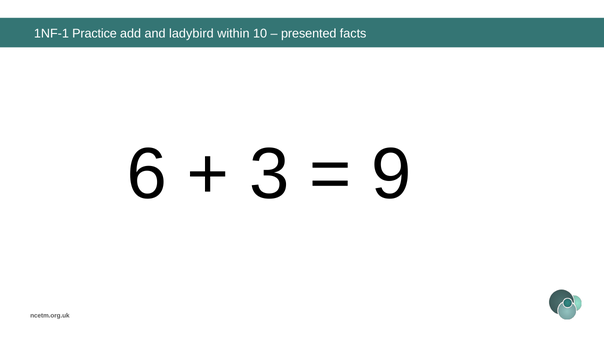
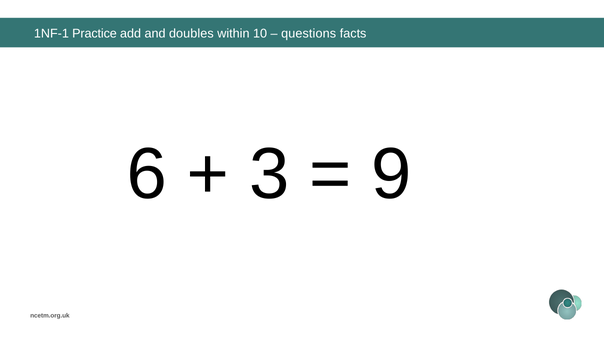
ladybird: ladybird -> doubles (191, 34)
presented: presented -> questions (309, 34)
